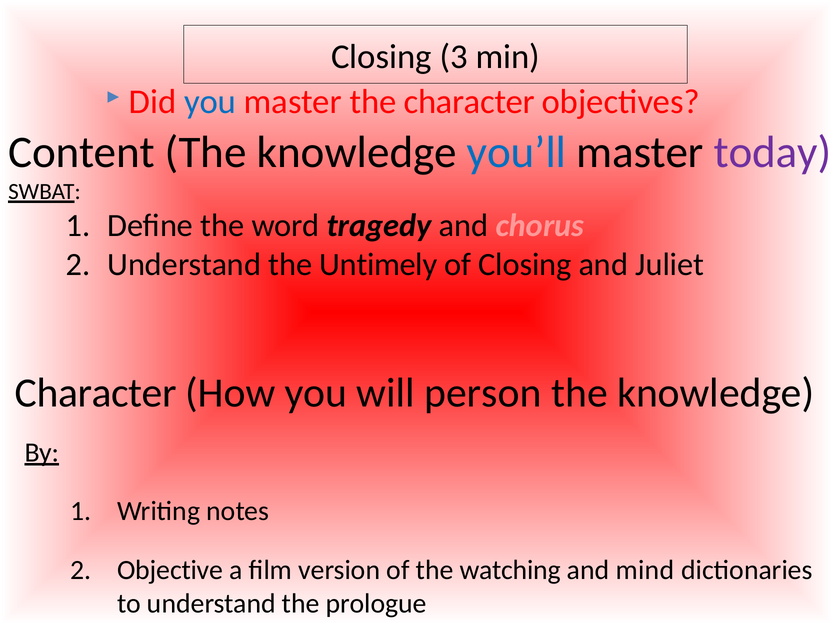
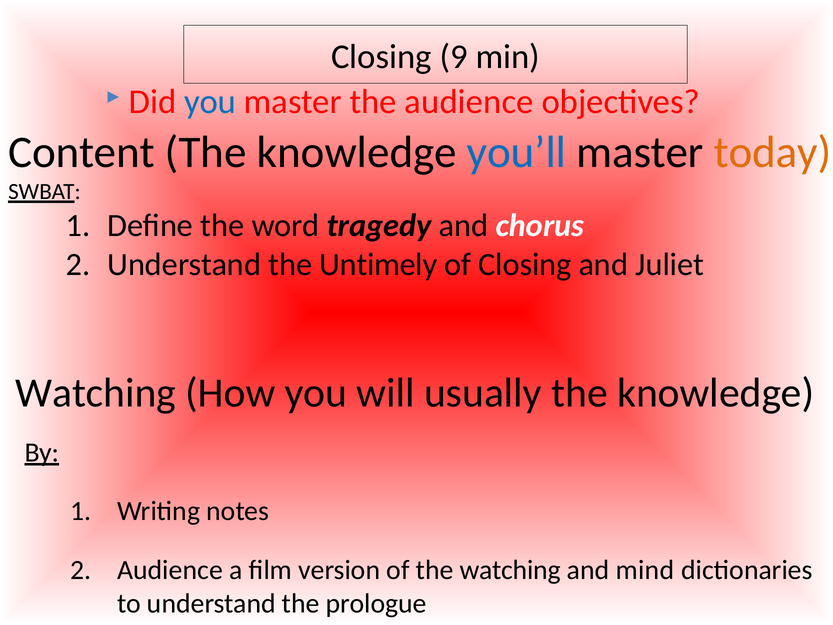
3: 3 -> 9 (454, 57)
the character: character -> audience (469, 102)
today colour: purple -> orange (773, 152)
chorus colour: pink -> white (540, 226)
Character: Character -> Watching (96, 393)
person: person -> usually (483, 393)
Objective: Objective -> Audience (170, 570)
